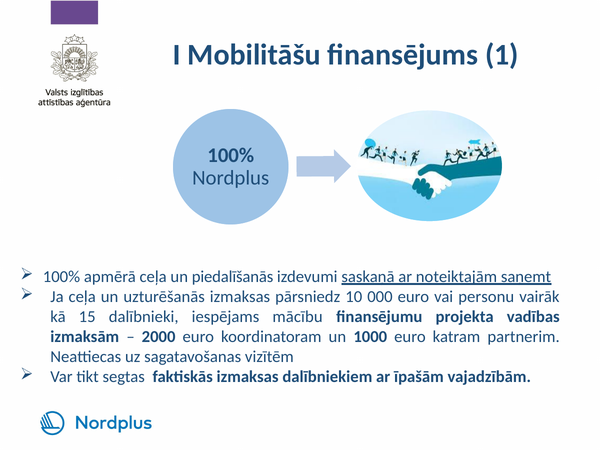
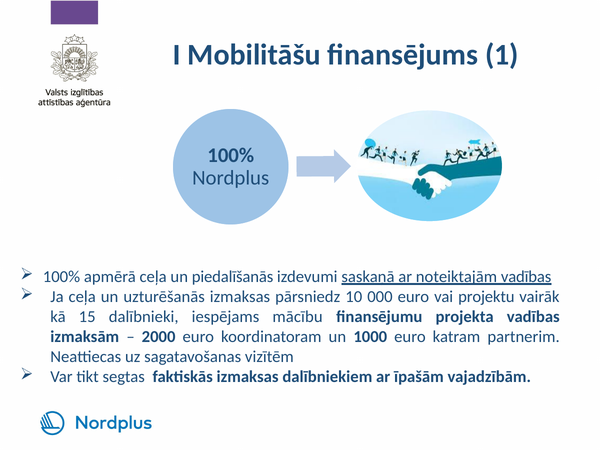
noteiktajām saņemt: saņemt -> vadības (526, 277)
personu: personu -> projektu (486, 297)
